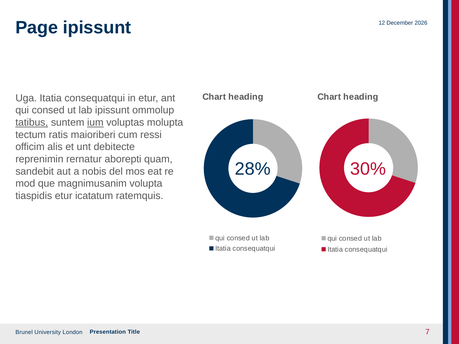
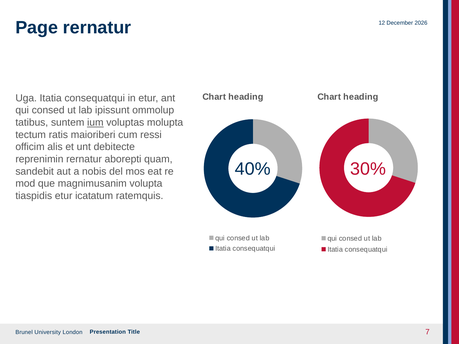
Page ipissunt: ipissunt -> rernatur (97, 28)
tatibus underline: present -> none (32, 123)
28%: 28% -> 40% (253, 169)
